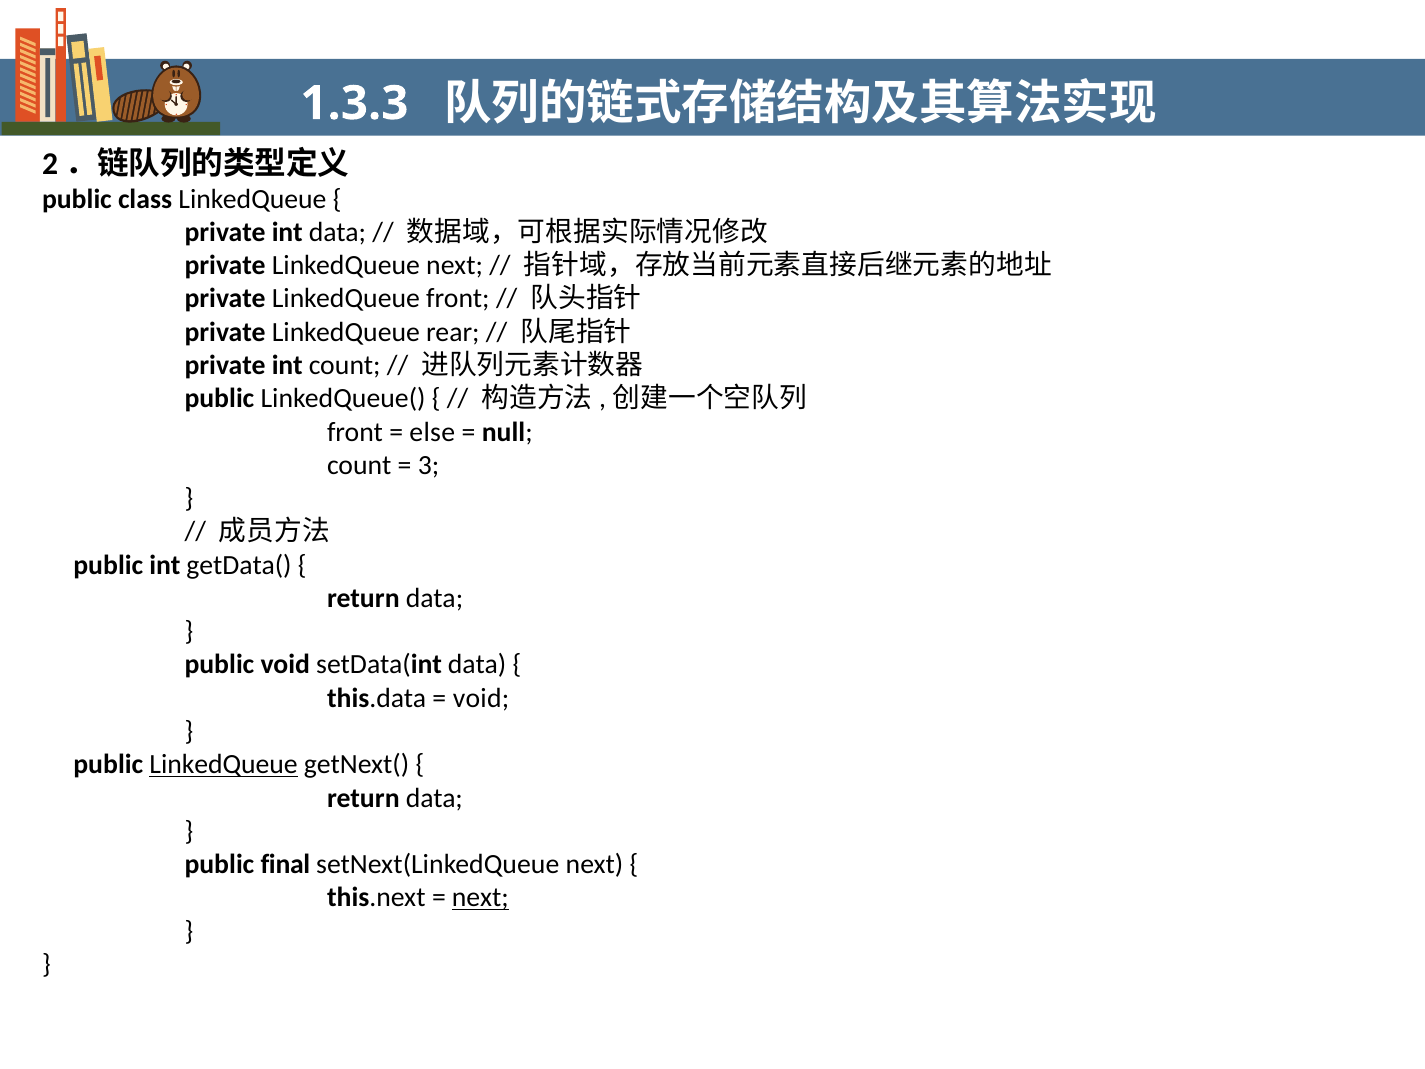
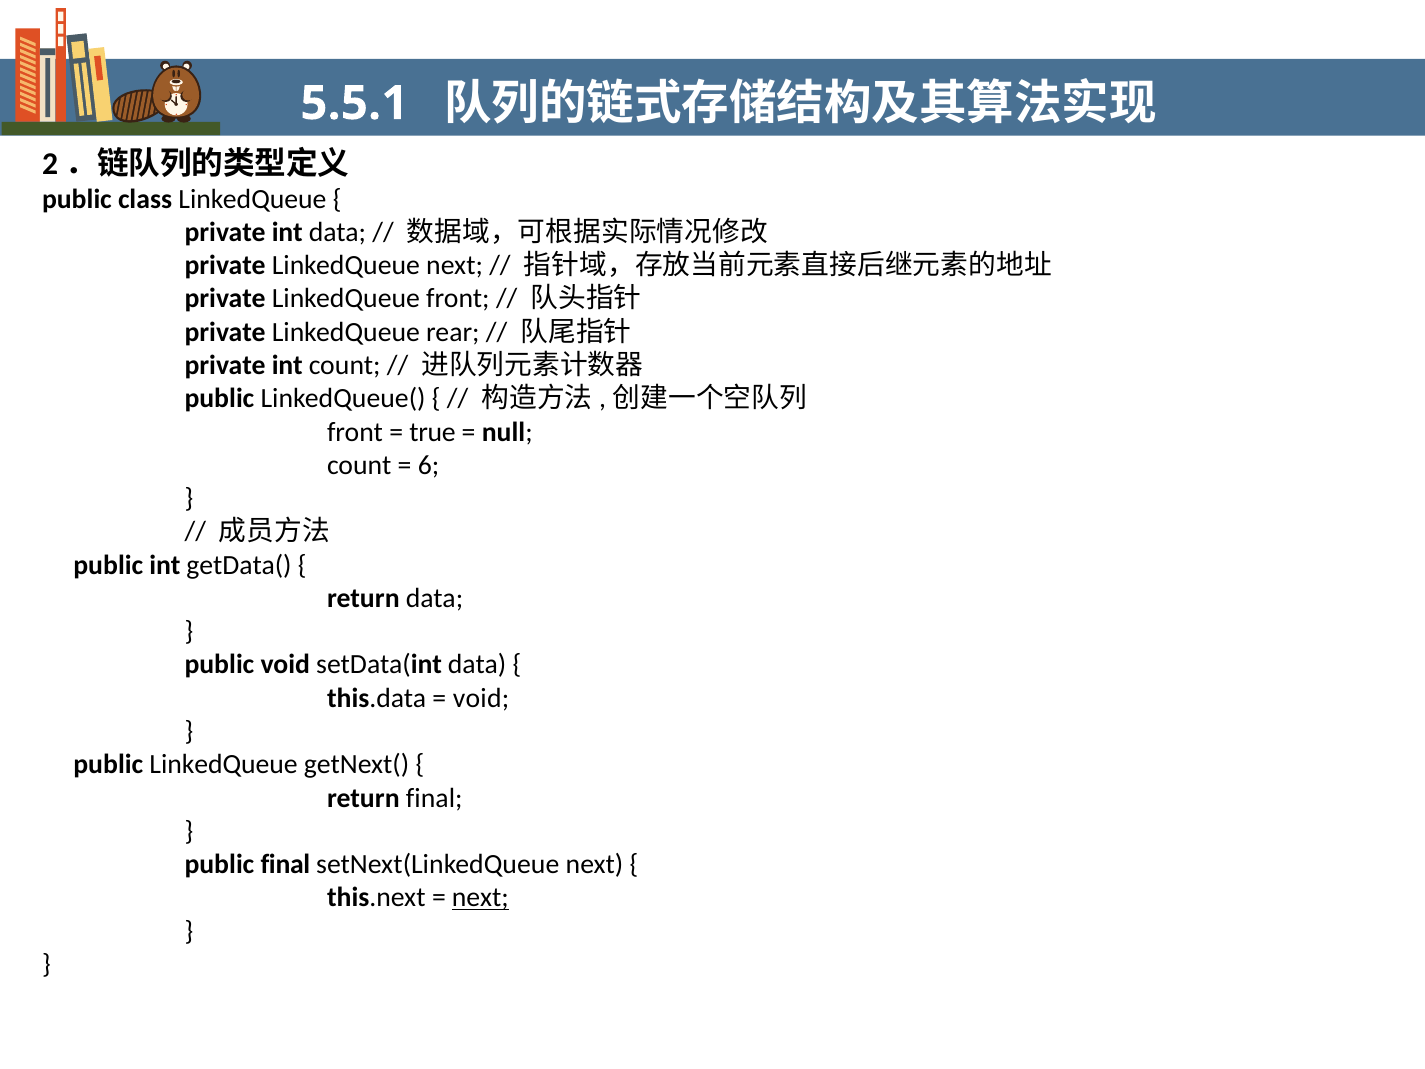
1.3.3: 1.3.3 -> 5.5.1 (354, 103)
else: else -> true (433, 432)
3: 3 -> 6 (428, 465)
LinkedQueue underline: present -> none (224, 764)
data: data -> final (434, 798)
